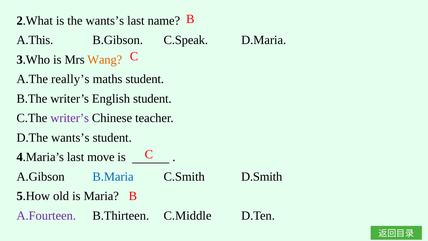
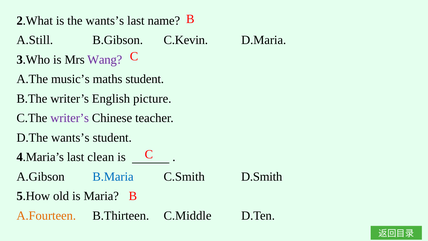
A.This: A.This -> A.Still (35, 40)
C.Speak: C.Speak -> C.Kevin (186, 40)
Wang colour: orange -> purple (105, 60)
really’s: really’s -> music’s (70, 79)
English student: student -> picture (152, 99)
move: move -> clean (101, 157)
A.Fourteen colour: purple -> orange (46, 215)
